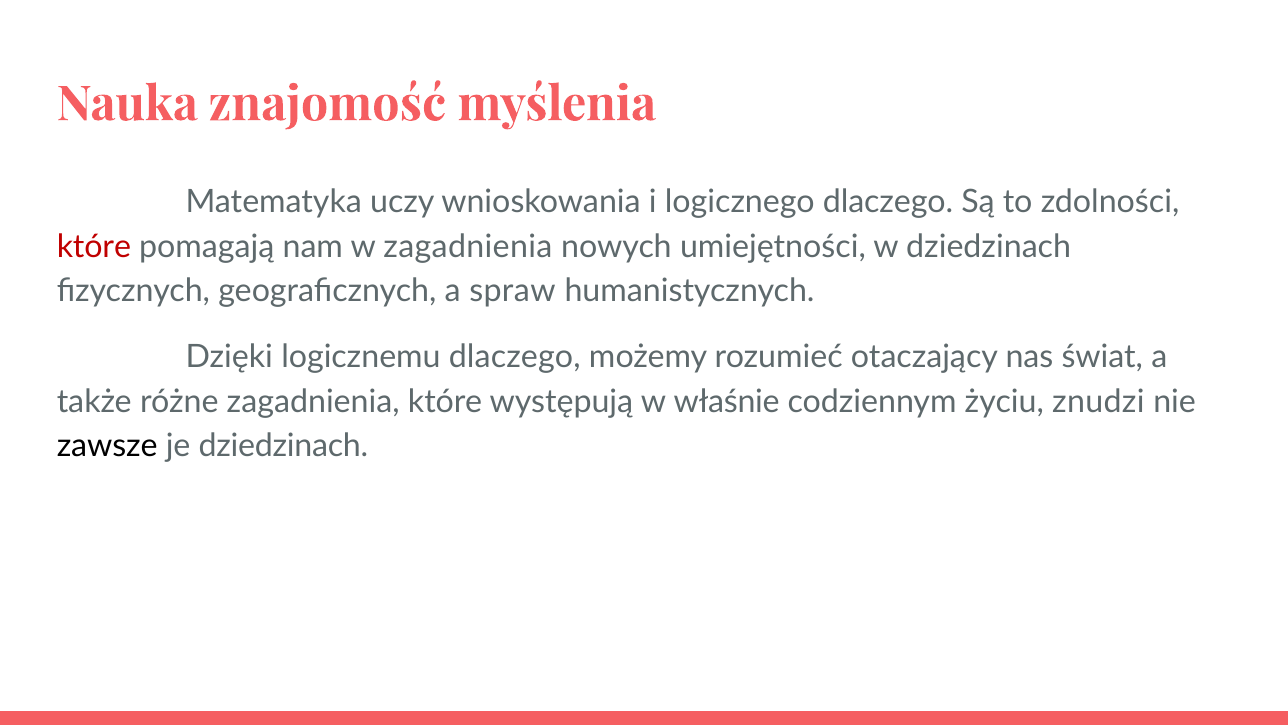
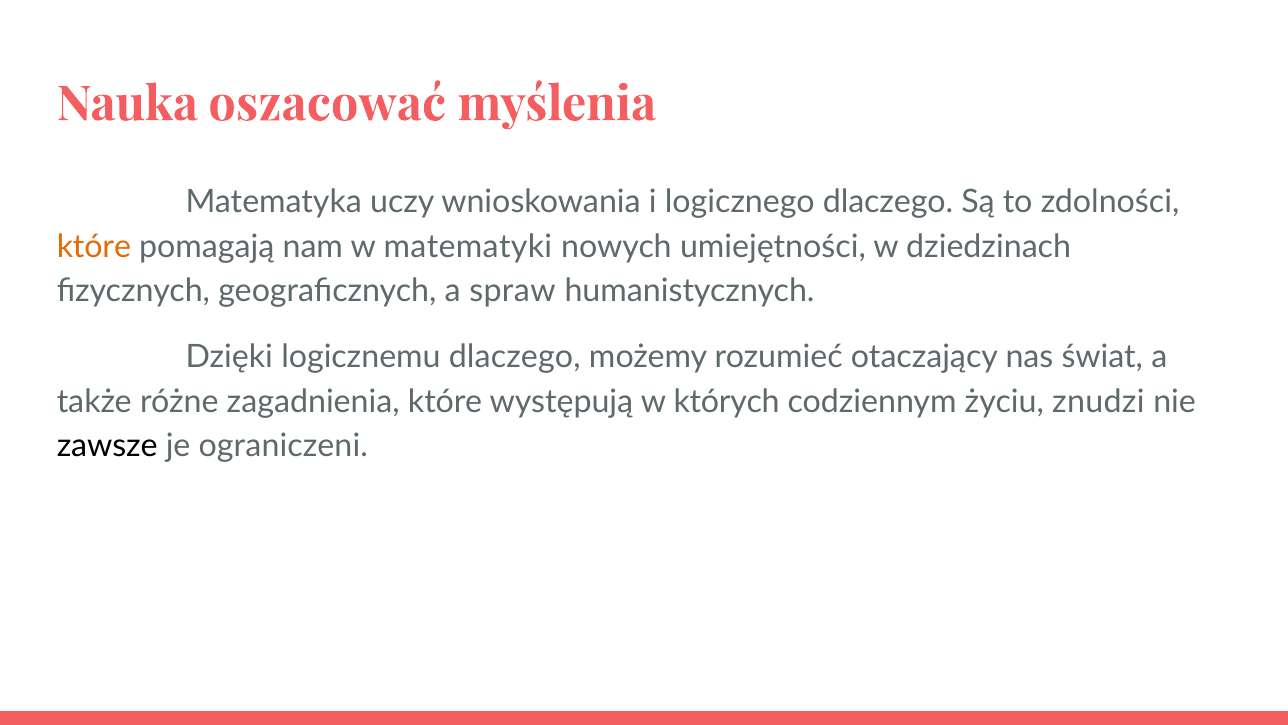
znajomość: znajomość -> oszacować (327, 104)
które colour: red -> orange (94, 247)
w zagadnienia: zagadnienia -> matematyki (468, 247)
właśnie: właśnie -> których (727, 401)
je dziedzinach: dziedzinach -> ograniczeni (283, 446)
